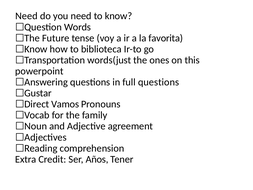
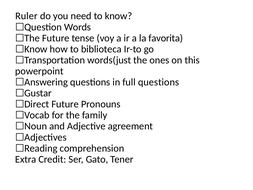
Need: Need -> Ruler (26, 16)
☐Direct Vamos: Vamos -> Future (65, 104)
Años: Años -> Gato (97, 159)
